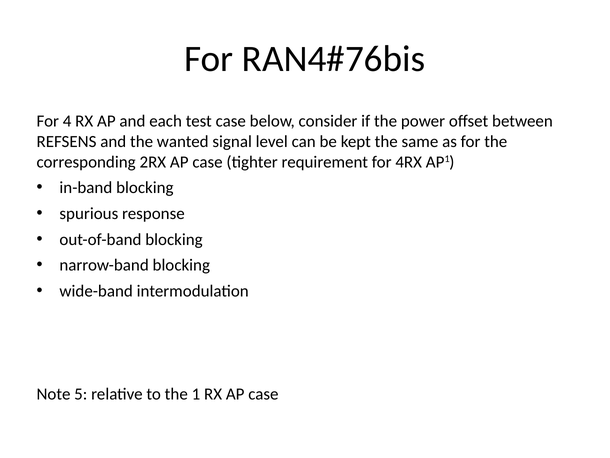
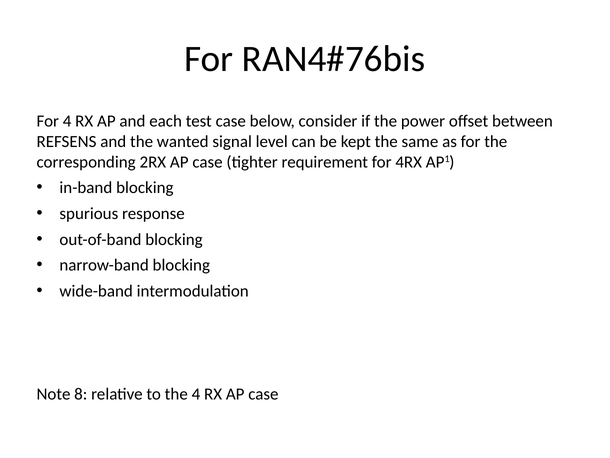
5: 5 -> 8 (81, 394)
the 1: 1 -> 4 (196, 394)
